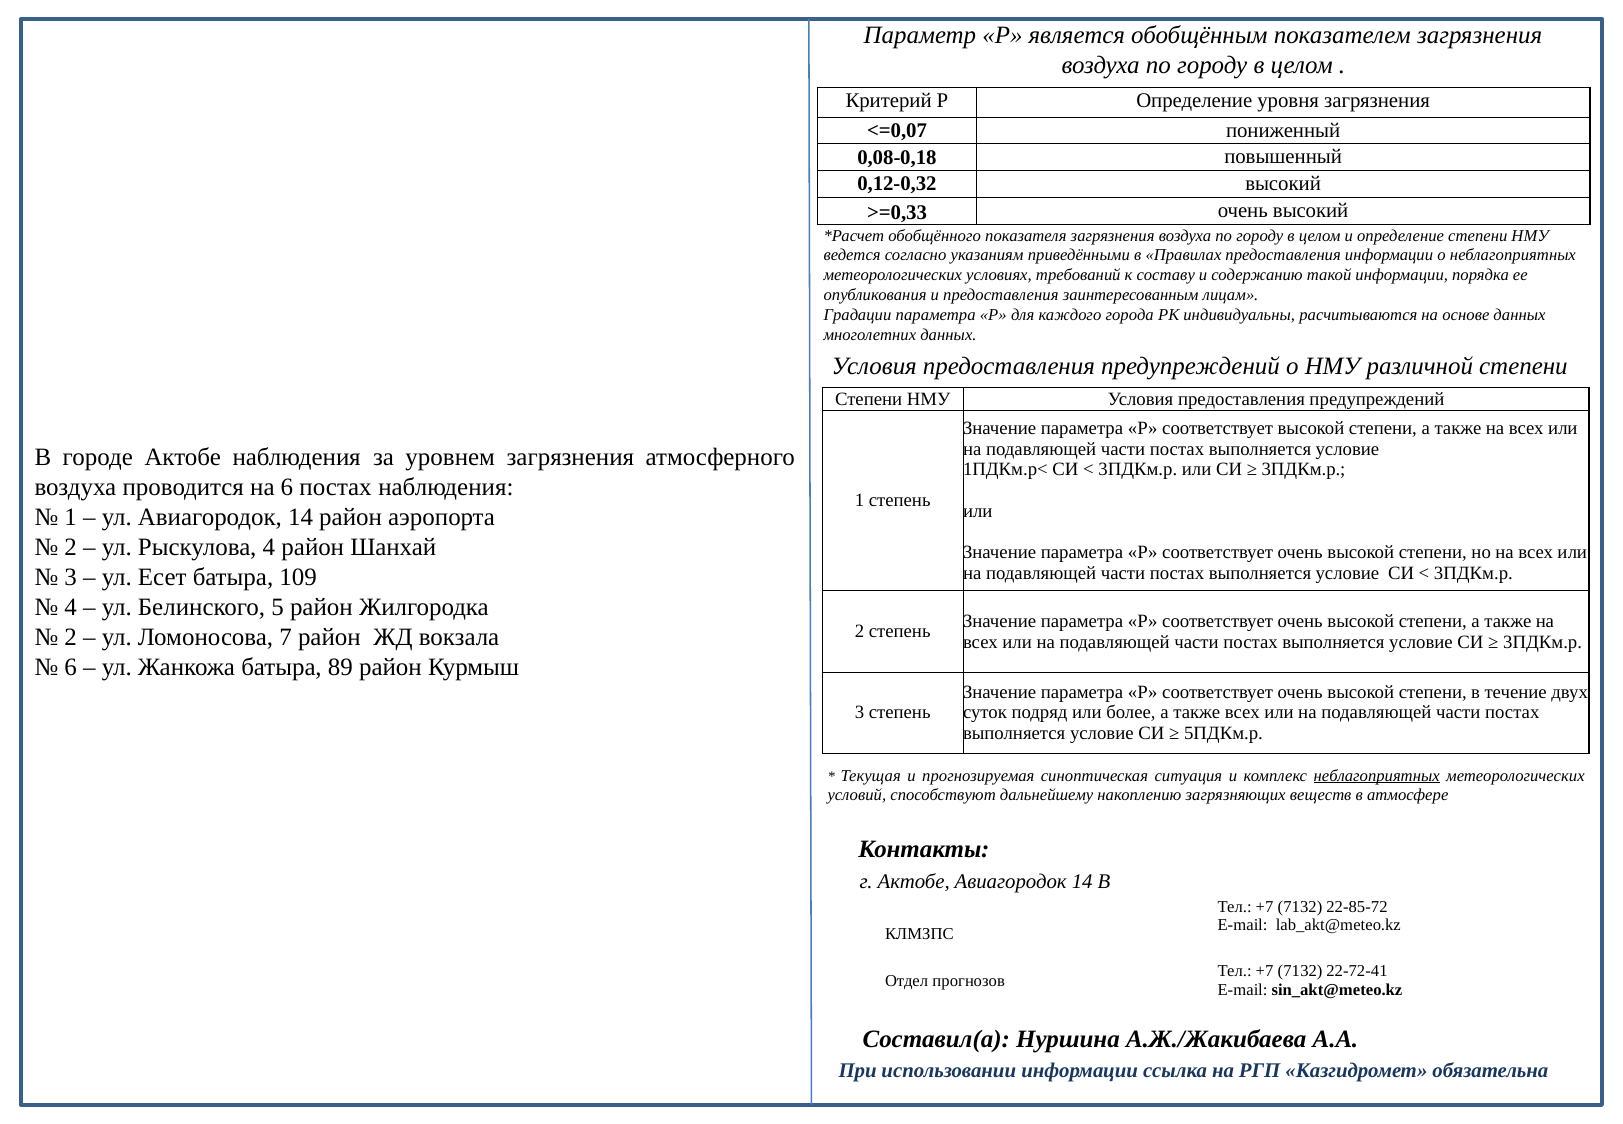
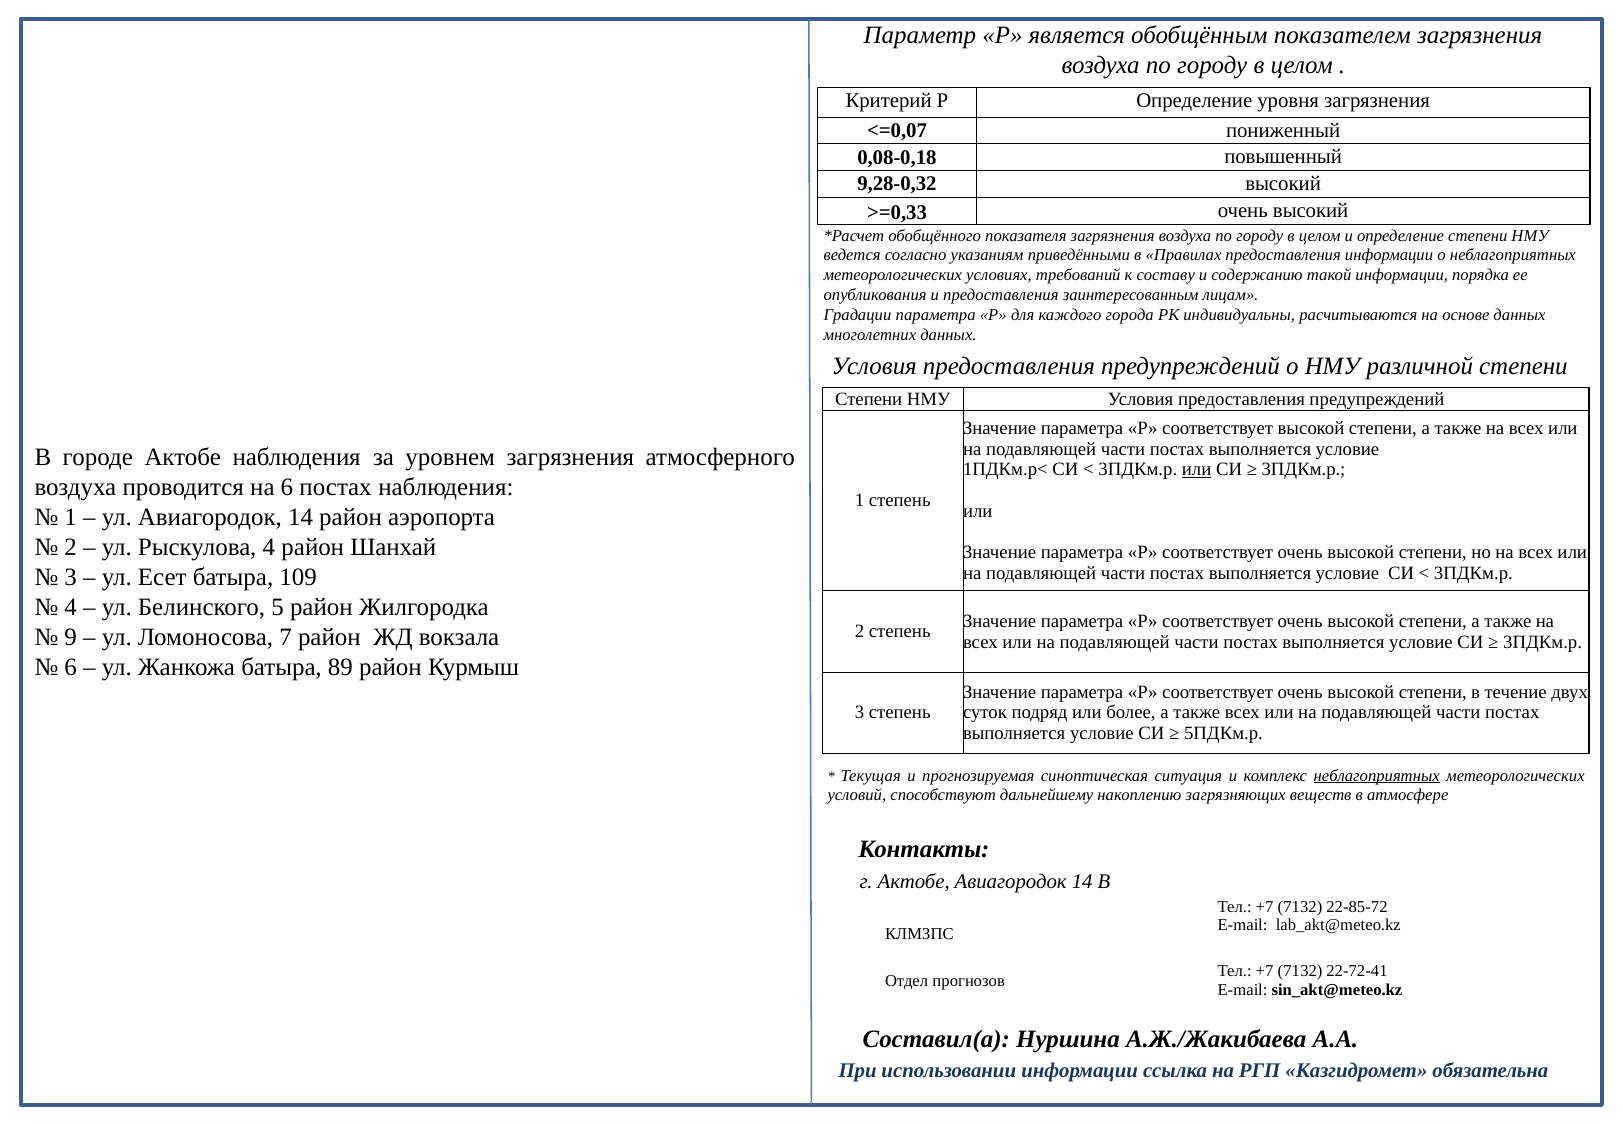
0,12-0,32: 0,12-0,32 -> 9,28-0,32 (897, 184)
или underline: none -> present (1197, 469)
2: 2 -> 9 (71, 637)
